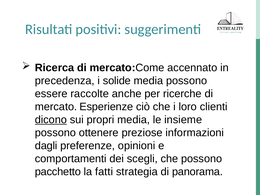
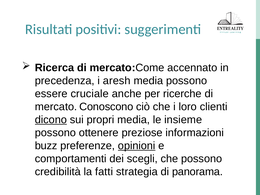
solide: solide -> aresh (117, 81)
raccolte: raccolte -> cruciale (90, 94)
Esperienze: Esperienze -> Conoscono (106, 107)
dagli: dagli -> buzz (46, 146)
opinioni underline: none -> present (137, 146)
pacchetto: pacchetto -> credibilità (58, 172)
